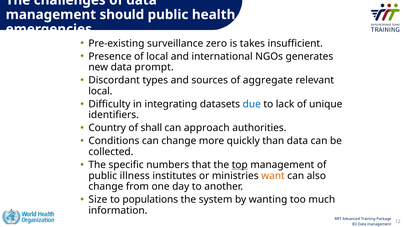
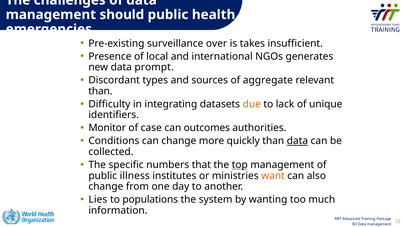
zero: zero -> over (217, 43)
local: local -> than (100, 91)
due colour: blue -> orange (252, 104)
Country: Country -> Monitor (107, 128)
shall: shall -> case (151, 128)
approach: approach -> outcomes (207, 128)
data underline: none -> present (297, 141)
Size: Size -> Lies (98, 200)
